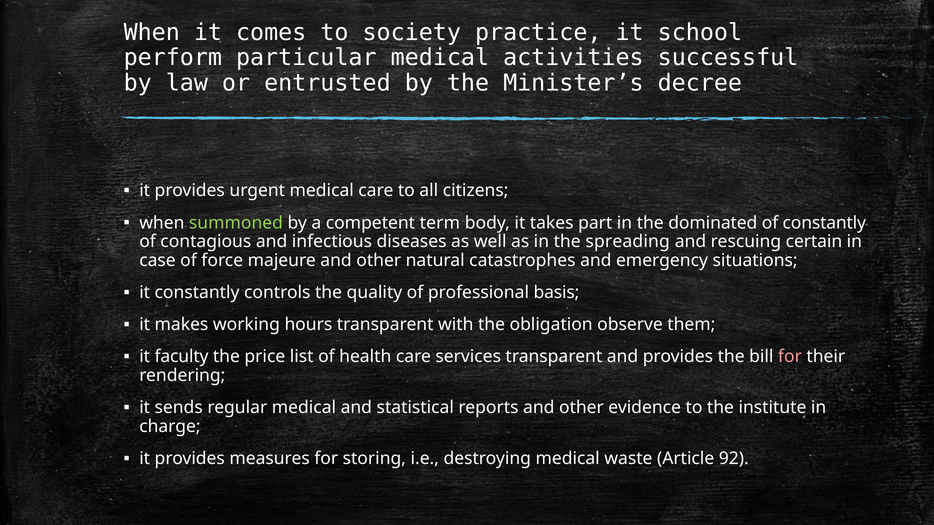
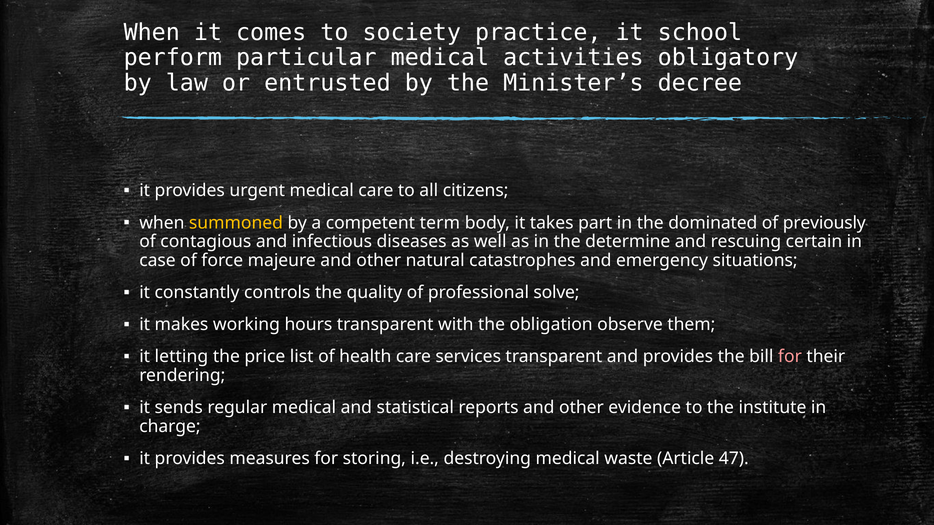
successful: successful -> obligatory (728, 58)
summoned colour: light green -> yellow (236, 223)
of constantly: constantly -> previously (824, 223)
spreading: spreading -> determine (628, 242)
basis: basis -> solve (556, 293)
faculty: faculty -> letting (181, 357)
92: 92 -> 47 (734, 459)
